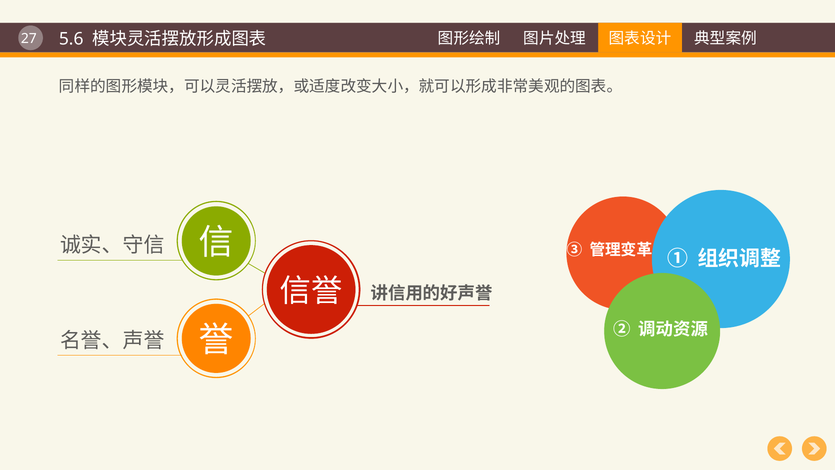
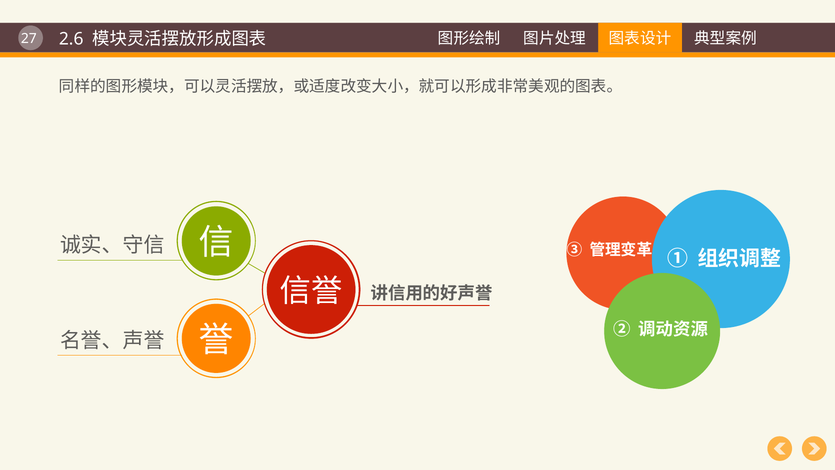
5.6: 5.6 -> 2.6 (71, 39)
